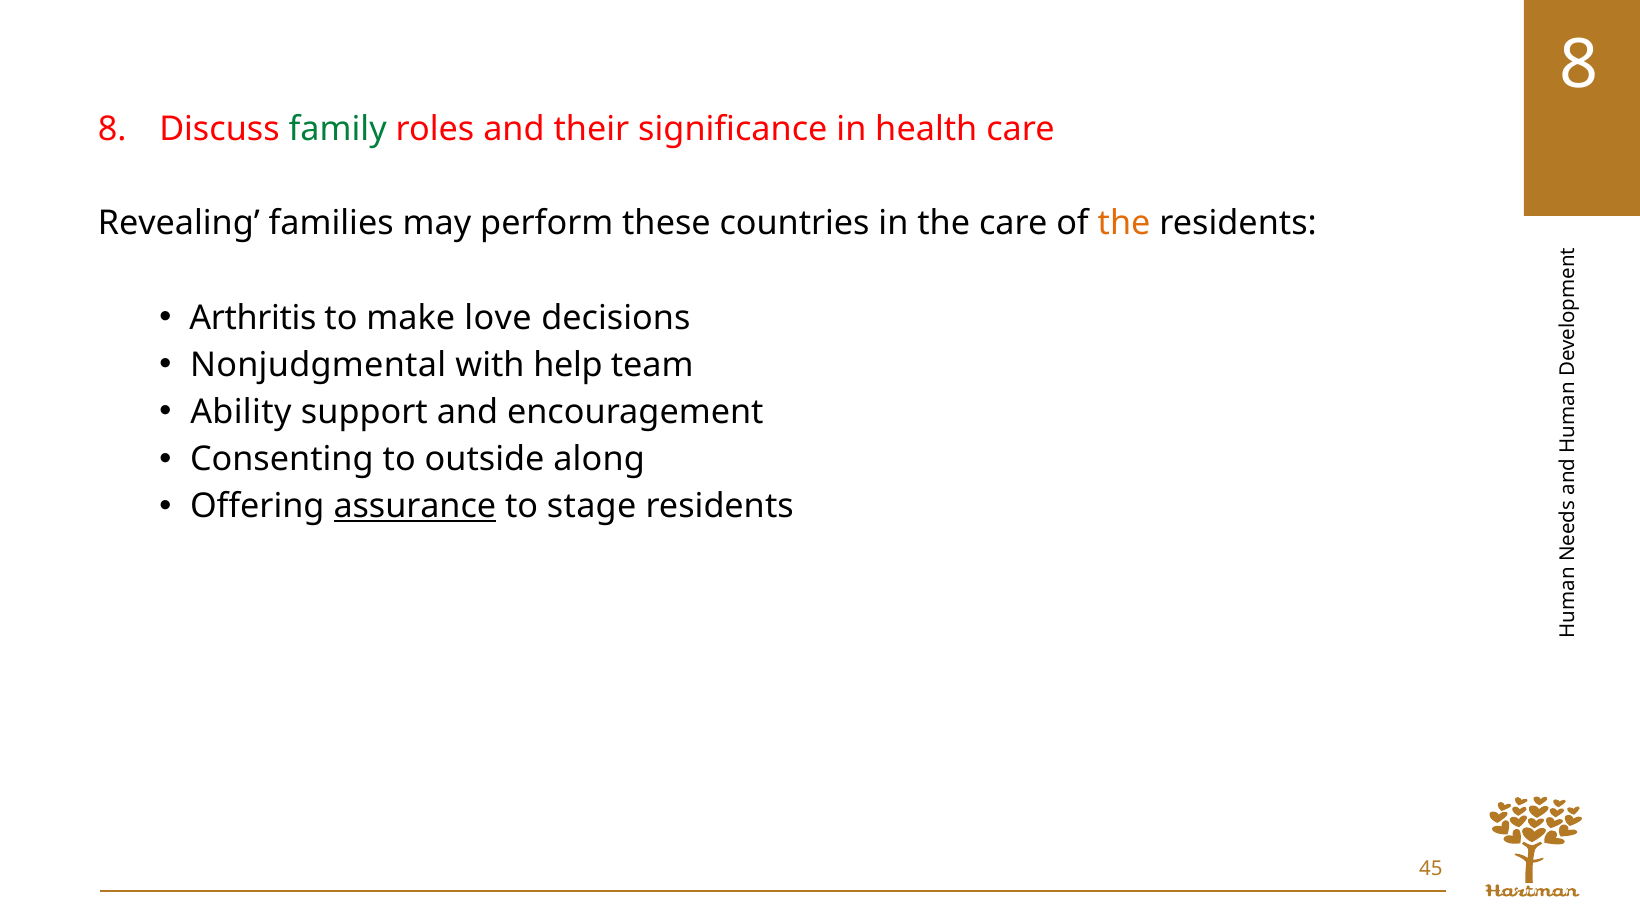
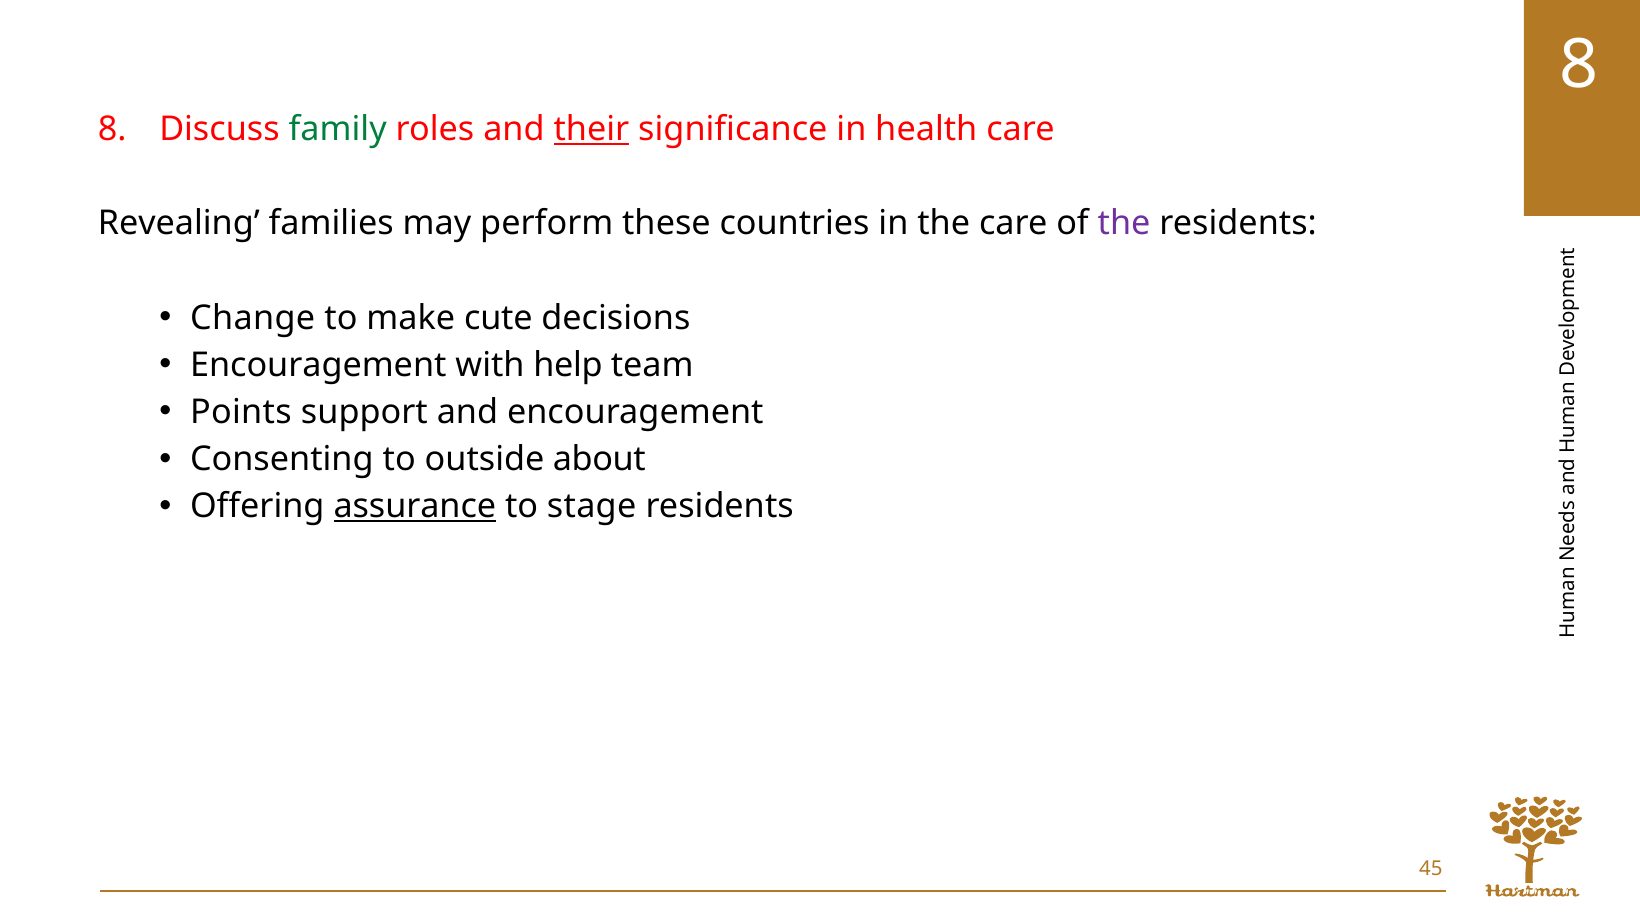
their underline: none -> present (591, 129)
the colour: orange -> purple (1124, 224)
Arthritis: Arthritis -> Change (253, 318)
love: love -> cute (498, 318)
Nonjudgmental: Nonjudgmental -> Encouragement (318, 365)
Ability: Ability -> Points (241, 412)
along: along -> about (599, 460)
